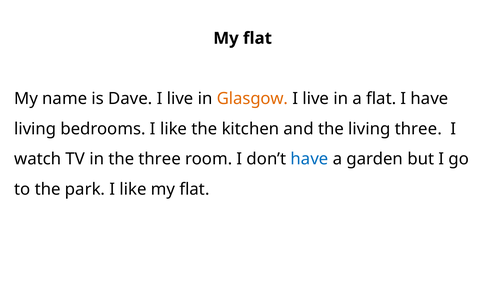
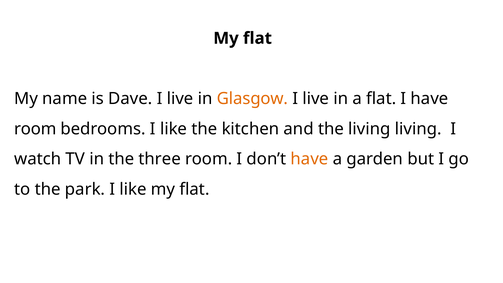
living: living -> room (35, 129)
living three: three -> living (418, 129)
have colour: blue -> orange (310, 159)
